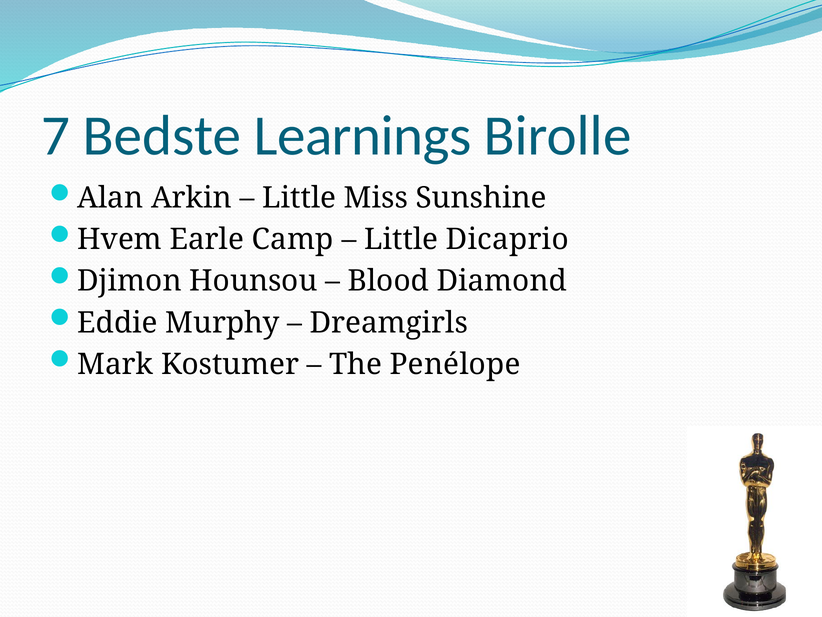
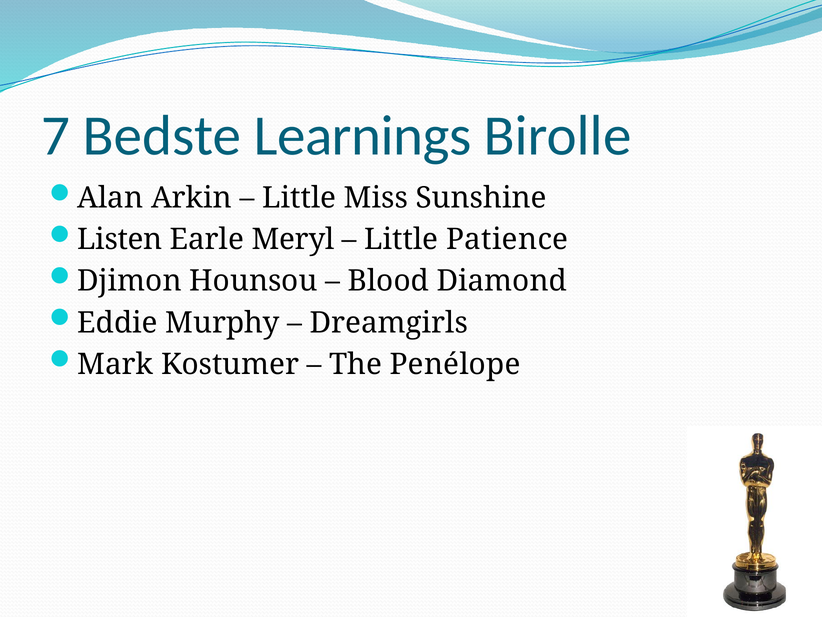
Hvem: Hvem -> Listen (120, 239)
Camp: Camp -> Meryl (293, 239)
Dicaprio: Dicaprio -> Patience (507, 239)
